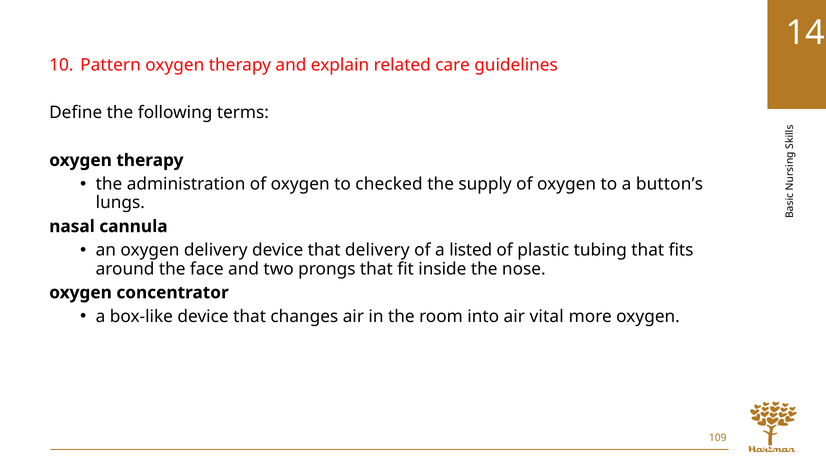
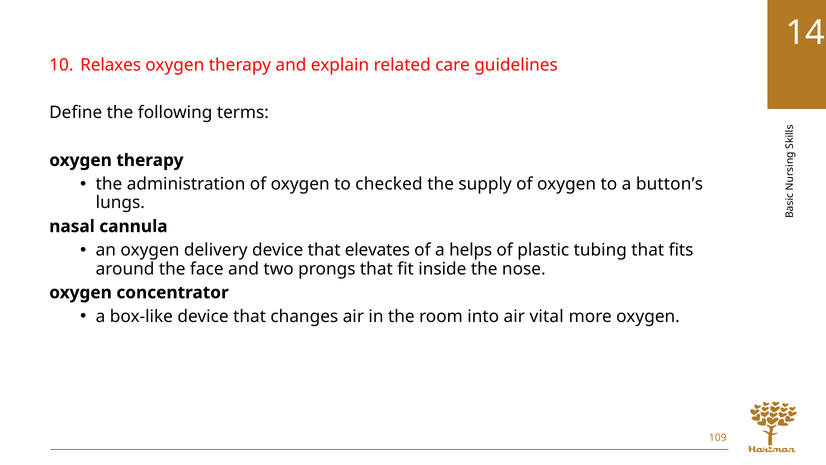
Pattern: Pattern -> Relaxes (111, 65)
that delivery: delivery -> elevates (377, 250)
listed: listed -> helps (471, 250)
